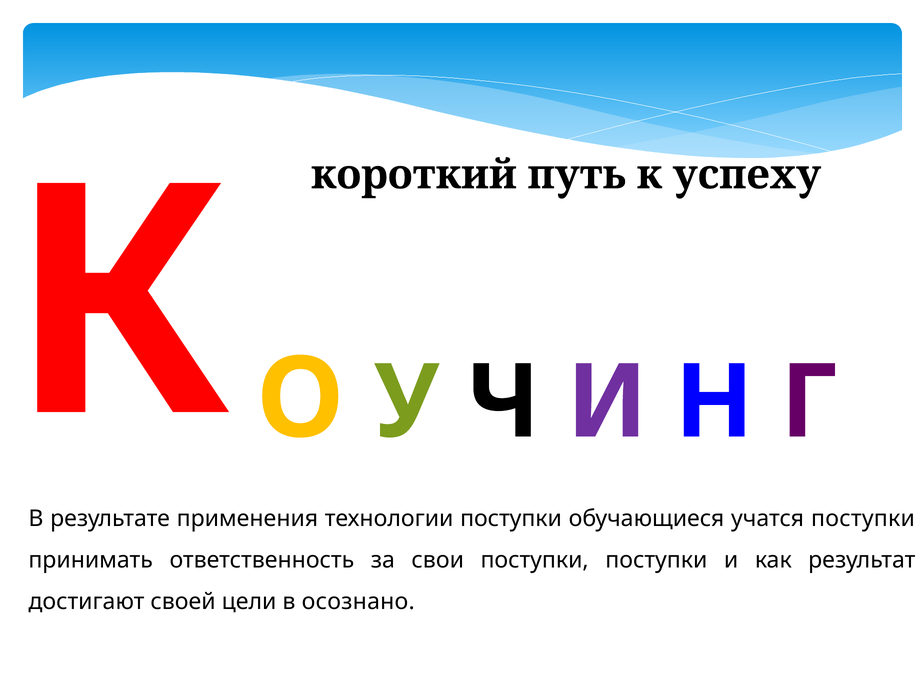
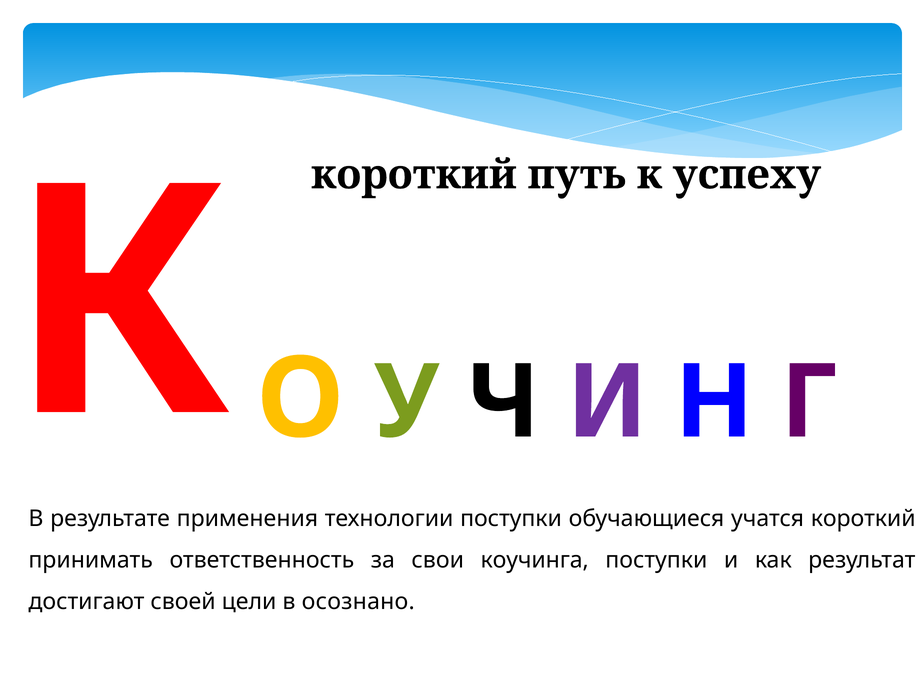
учатся поступки: поступки -> короткий (863, 519)
свои поступки: поступки -> коучинга (535, 560)
